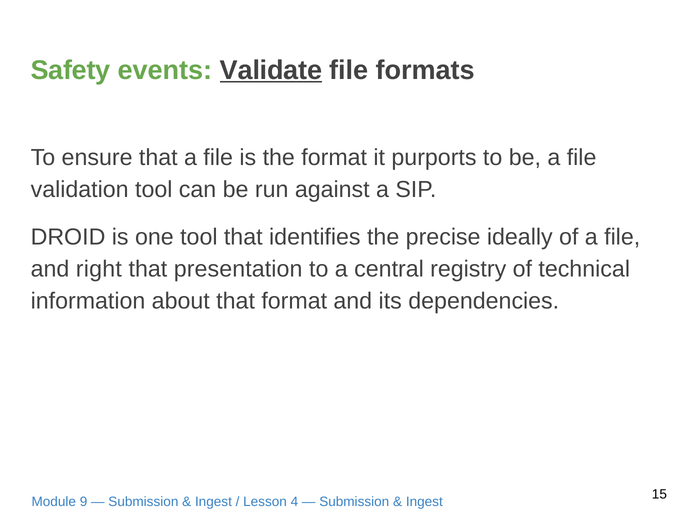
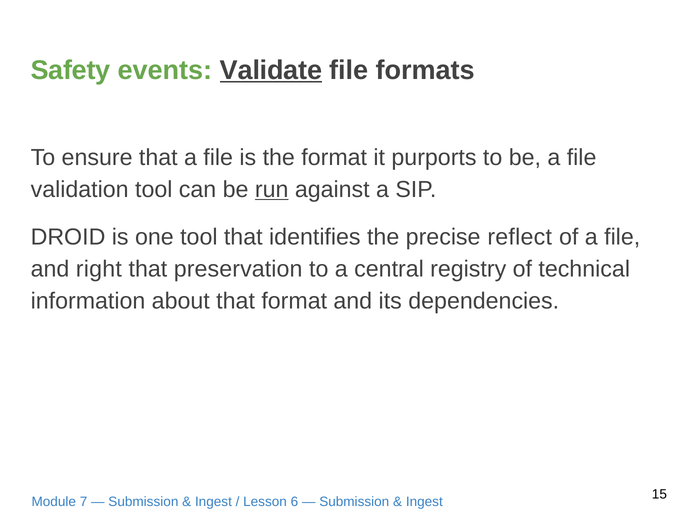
run underline: none -> present (272, 190)
ideally: ideally -> reflect (520, 237)
presentation: presentation -> preservation (238, 269)
9: 9 -> 7 (84, 502)
4: 4 -> 6 (294, 502)
